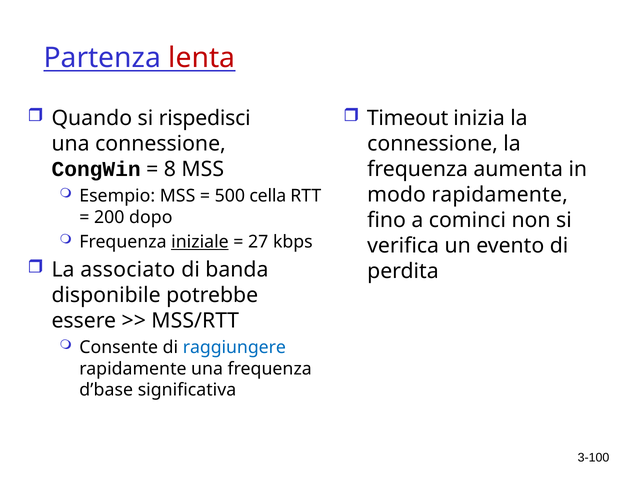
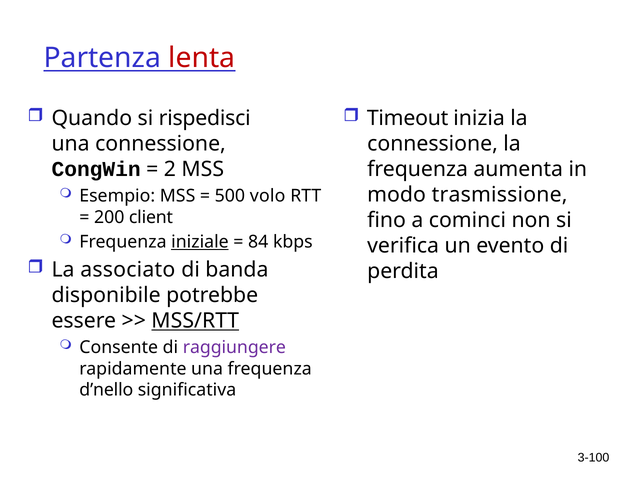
8: 8 -> 2 (170, 169)
cella: cella -> volo (268, 196)
modo rapidamente: rapidamente -> trasmissione (500, 195)
dopo: dopo -> client (151, 217)
27: 27 -> 84 (258, 242)
MSS/RTT underline: none -> present (195, 321)
raggiungere colour: blue -> purple (234, 347)
d’base: d’base -> d’nello (106, 390)
